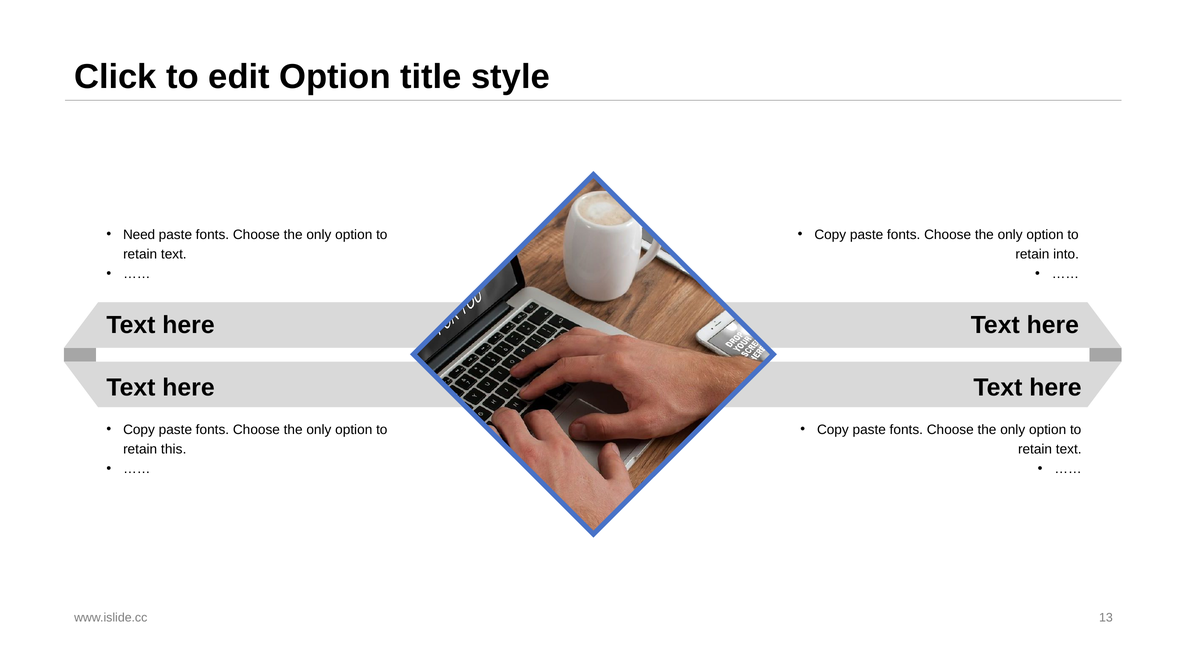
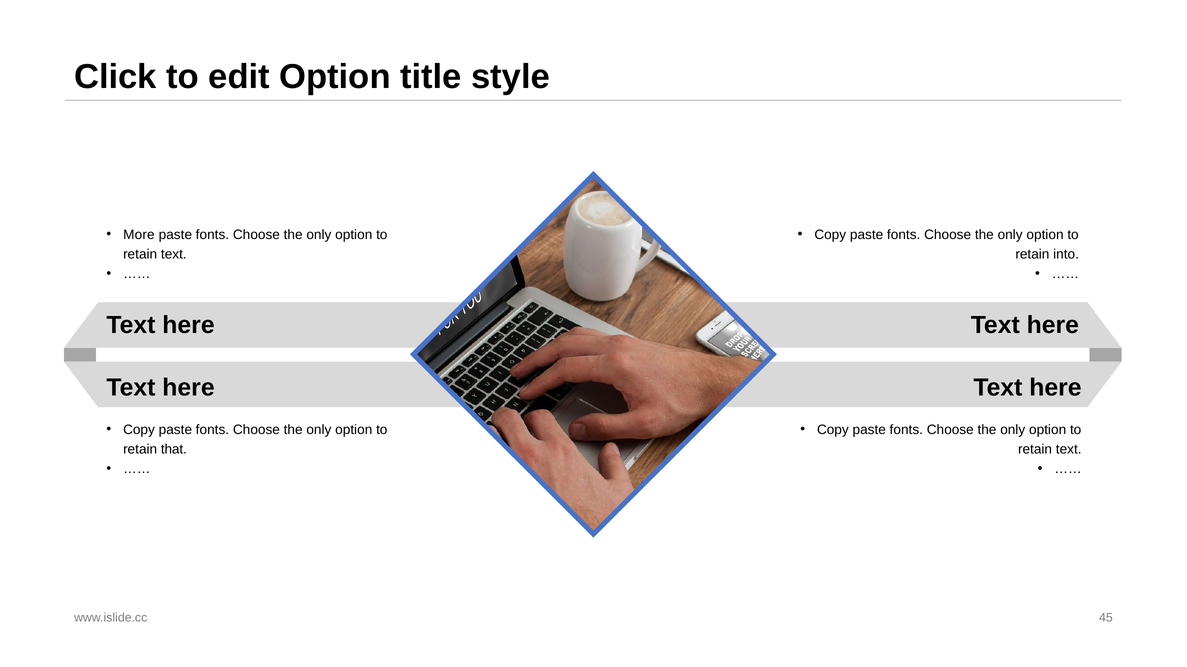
Need: Need -> More (139, 235)
this: this -> that (174, 450)
13: 13 -> 45 (1106, 618)
